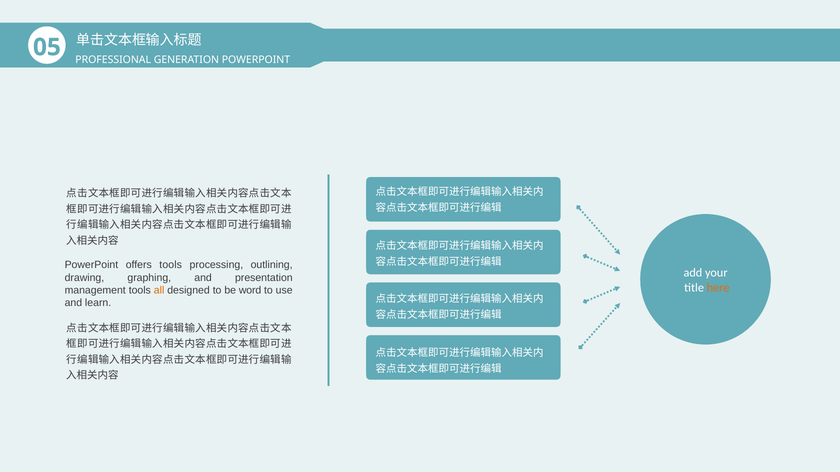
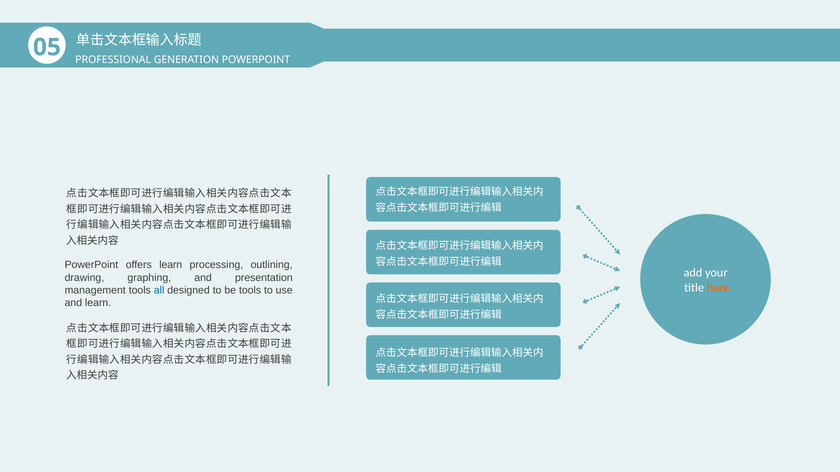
offers tools: tools -> learn (171, 265)
all colour: orange -> blue (159, 290)
be word: word -> tools (250, 290)
